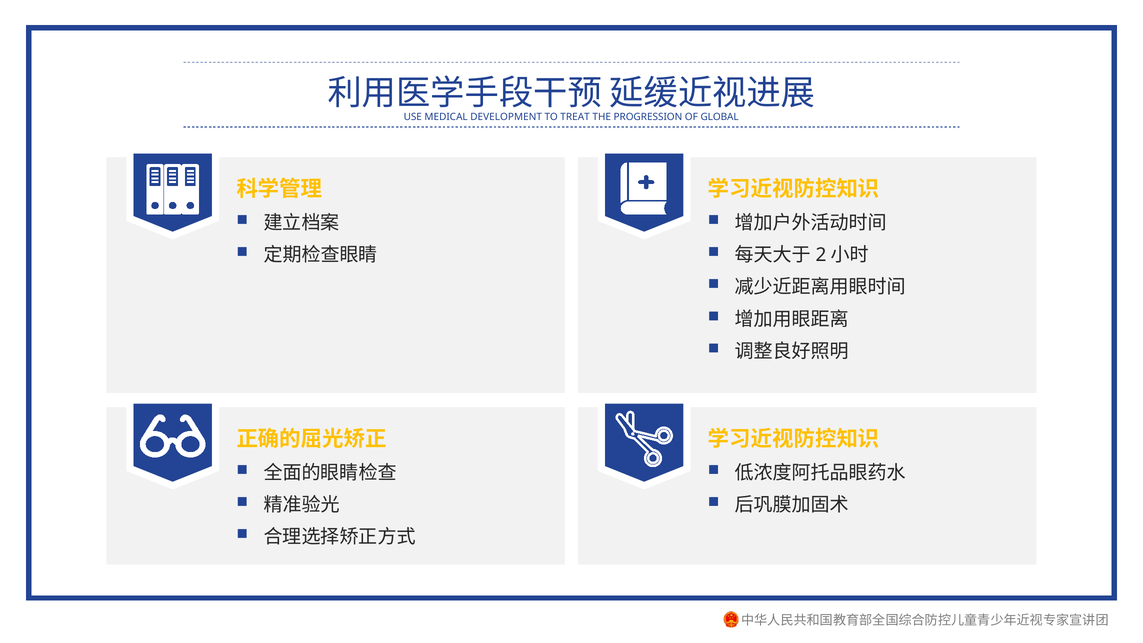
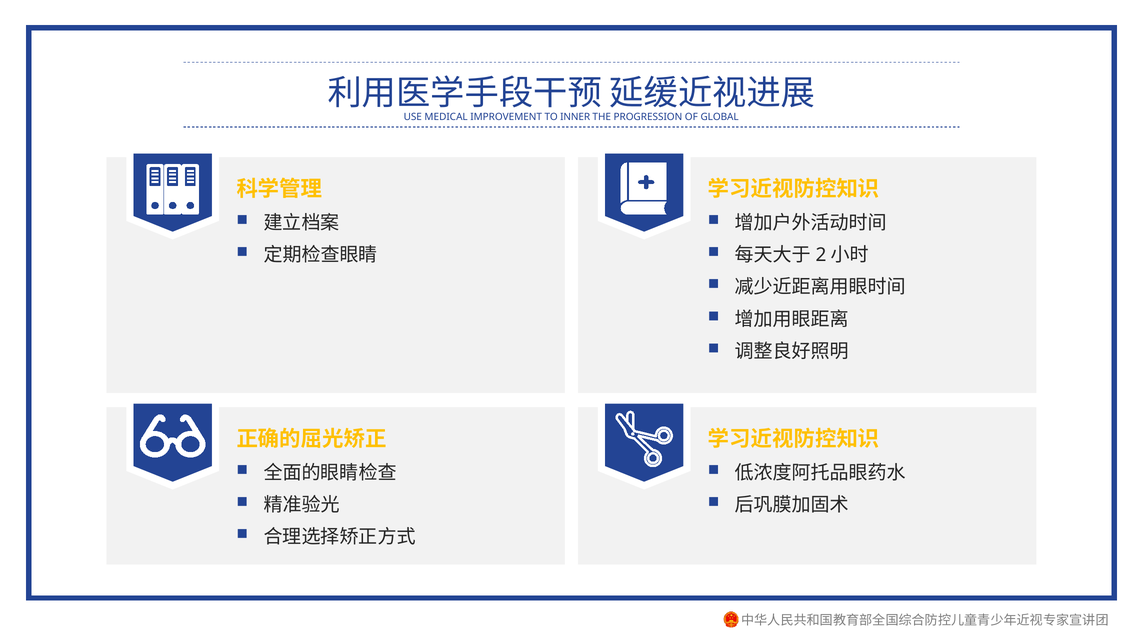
DEVELOPMENT: DEVELOPMENT -> IMPROVEMENT (506, 117)
TREAT: TREAT -> INNER (575, 117)
